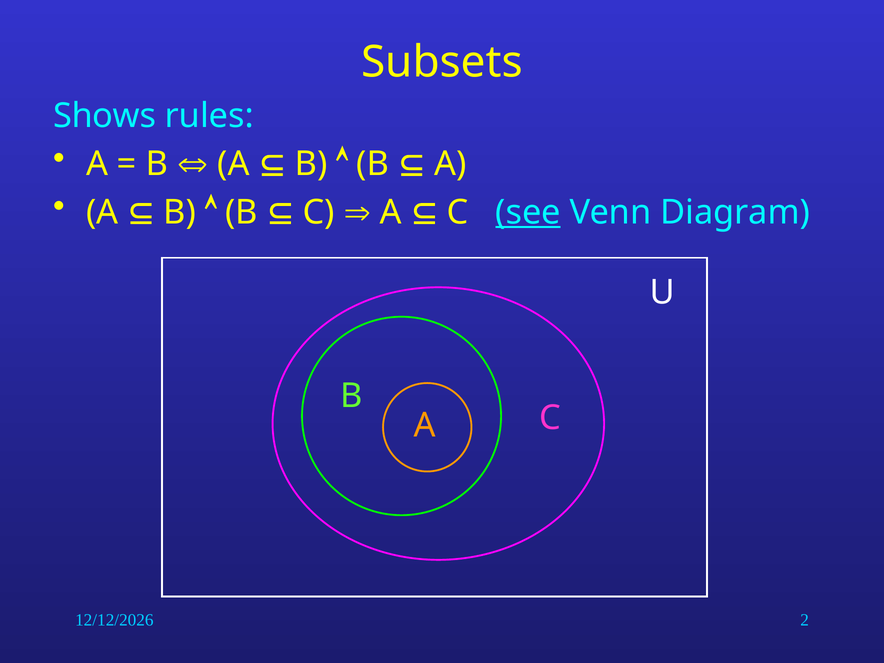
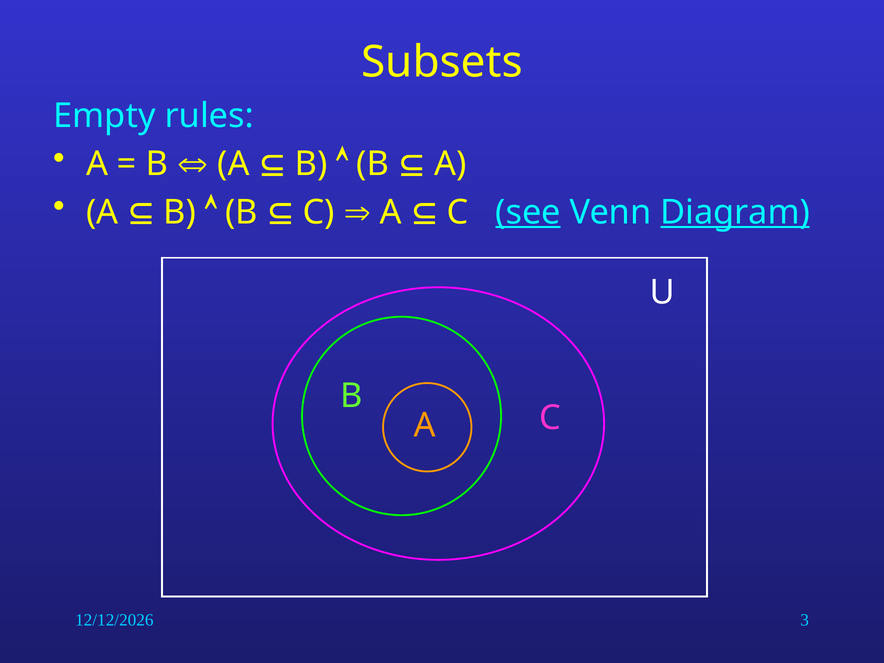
Shows: Shows -> Empty (104, 116)
Diagram underline: none -> present (735, 212)
2: 2 -> 3 (805, 620)
